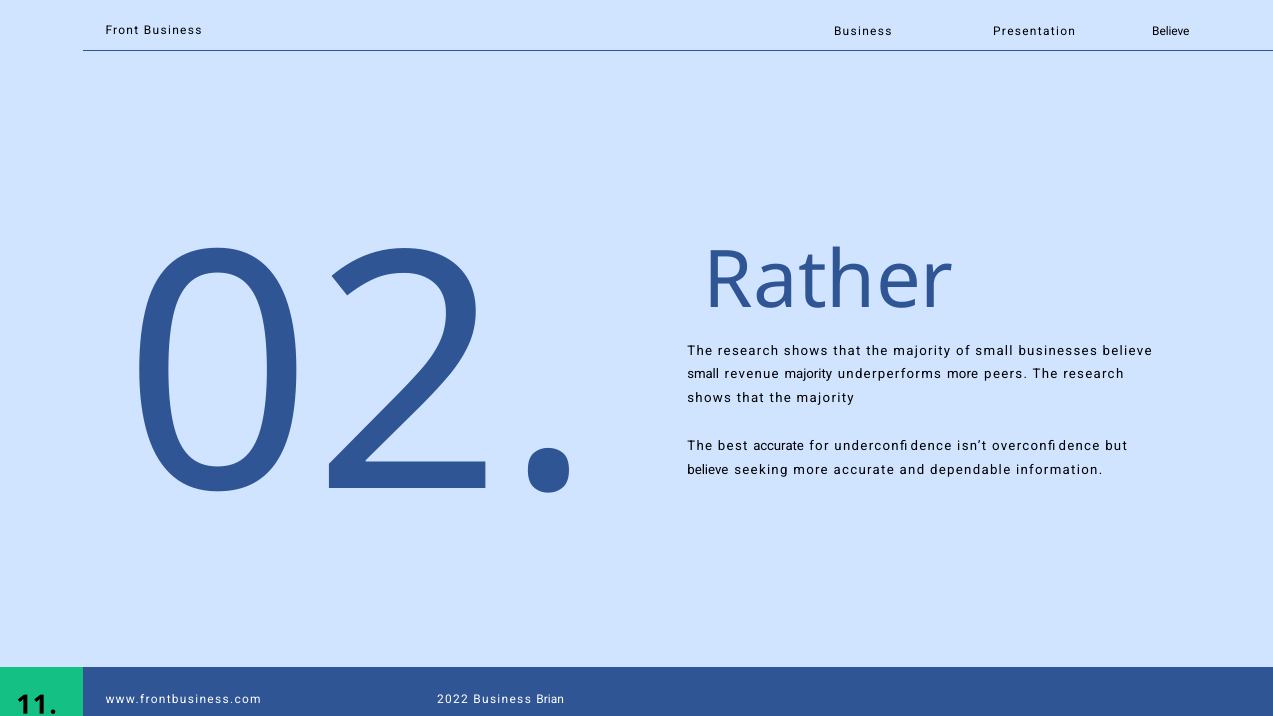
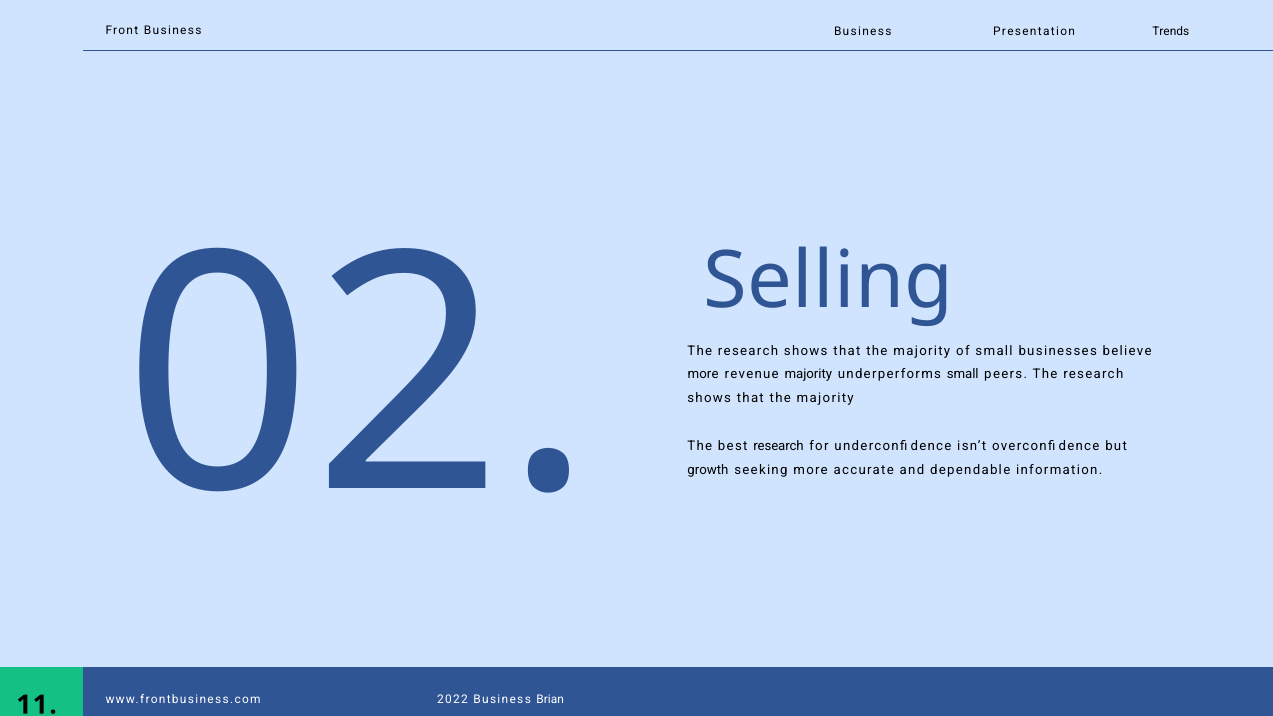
Presentation Believe: Believe -> Trends (1171, 32)
Rather: Rather -> Selling (829, 281)
small: small -> more (703, 375)
underperforms more: more -> small (963, 375)
best accurate: accurate -> research (779, 446)
believe: believe -> growth (708, 470)
